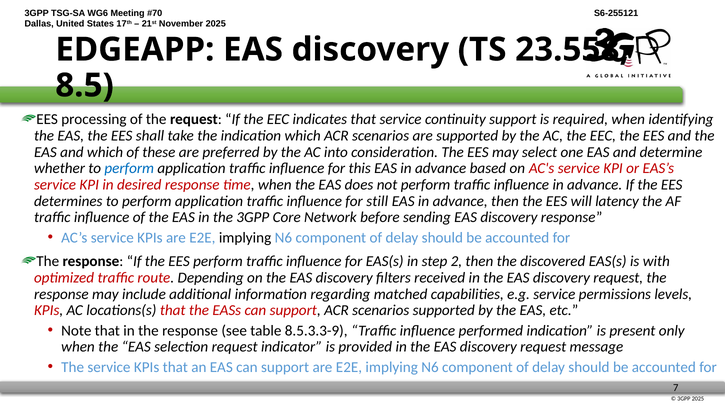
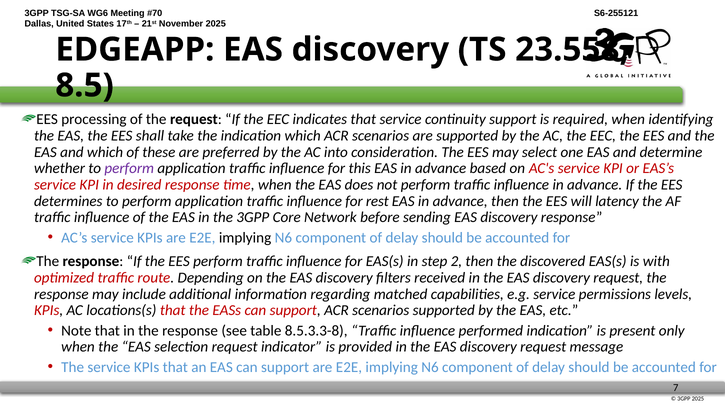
perform colour: blue -> purple (129, 168)
still: still -> rest (377, 201)
8.5.3.3-9: 8.5.3.3-9 -> 8.5.3.3-8 (316, 330)
